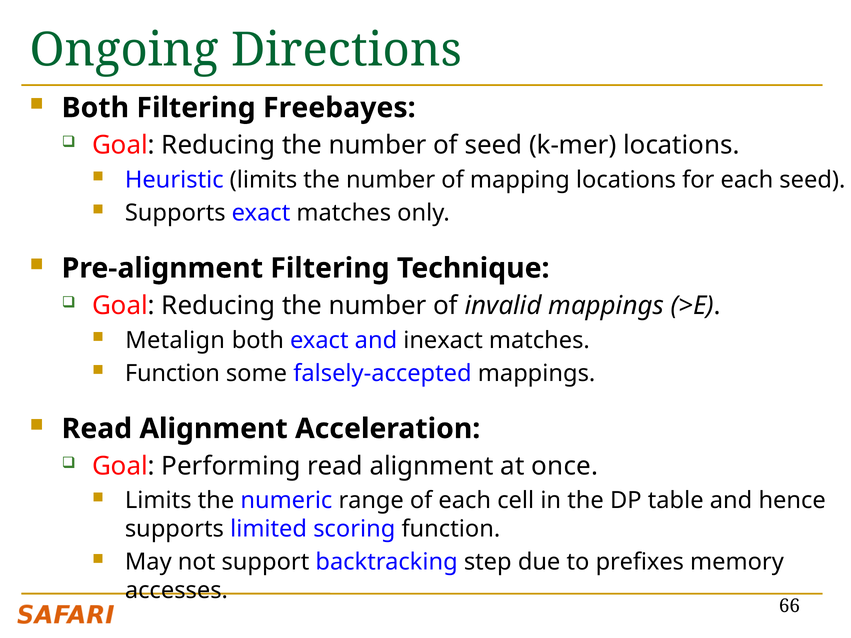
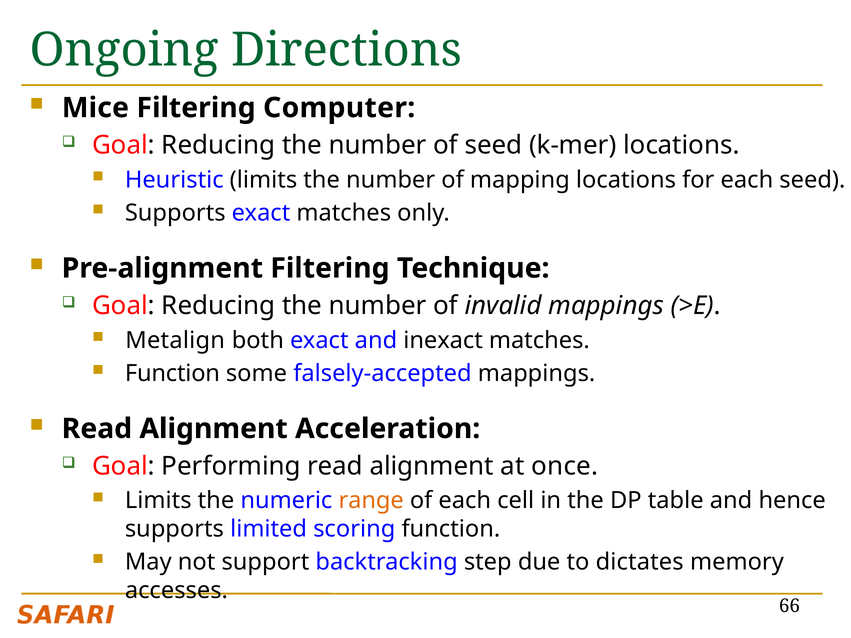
Both: Both -> Mice (95, 108)
Freebayes: Freebayes -> Computer (339, 108)
range colour: black -> orange (371, 501)
prefixes: prefixes -> dictates (640, 562)
